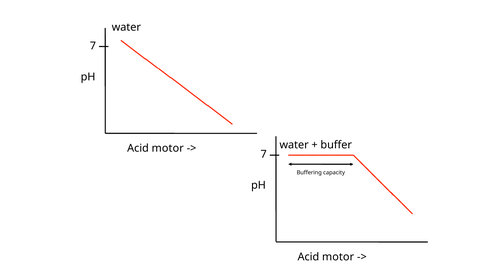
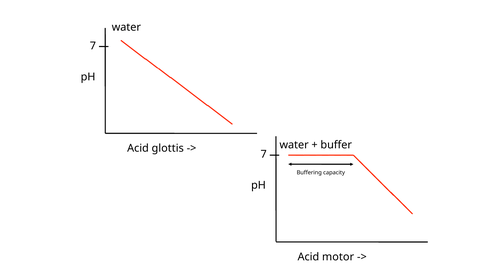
motor: motor -> glottis (168, 148)
